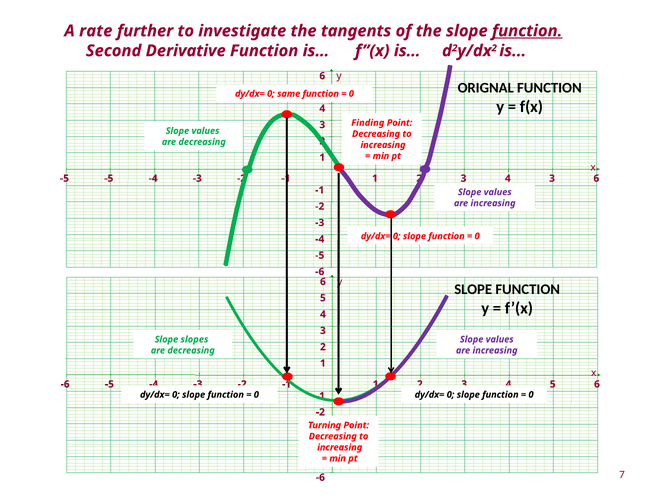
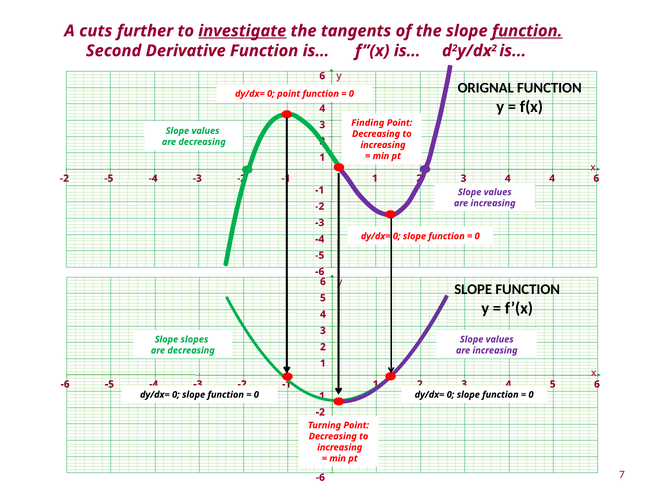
rate: rate -> cuts (96, 31)
investigate underline: none -> present (242, 31)
0 same: same -> point (289, 94)
-5: -5 -> -2 (64, 178)
3: 3 -> 4 (552, 178)
